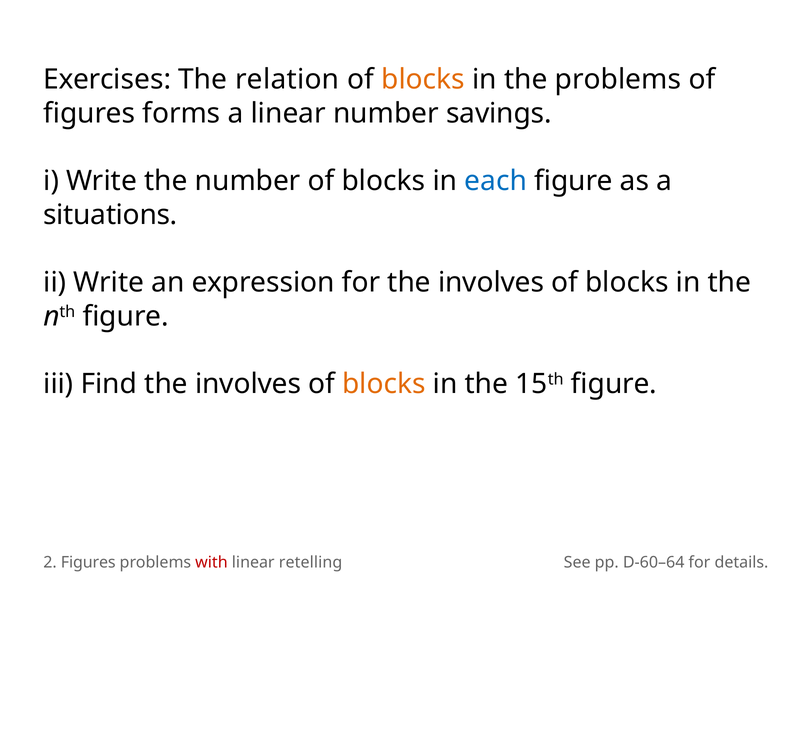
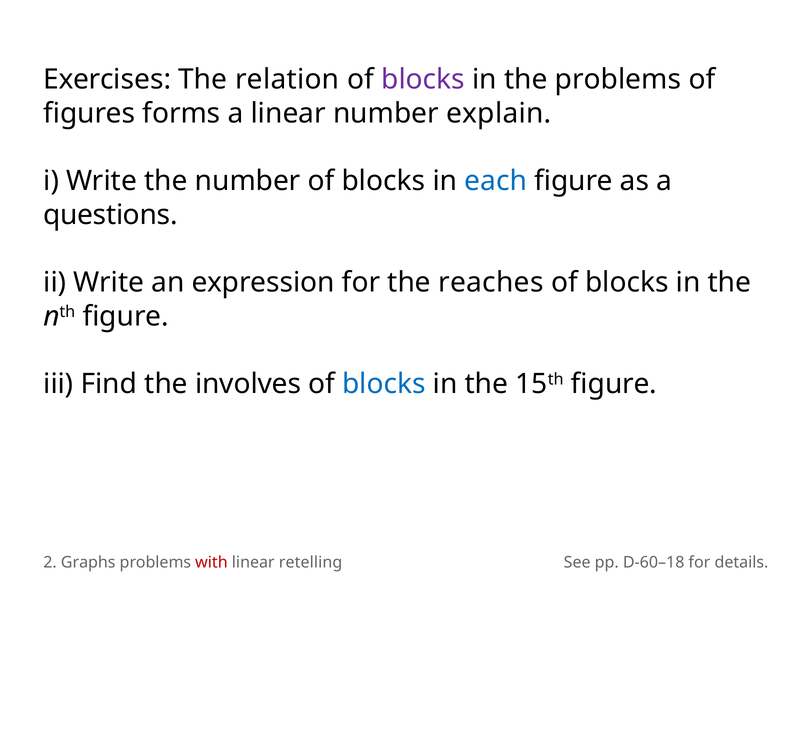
blocks colour: orange -> purple (423, 80)
savings: savings -> explain (499, 113)
situations: situations -> questions (110, 215)
for the involves: involves -> reaches (491, 282)
blocks colour: orange -> blue (384, 384)
2 Figures: Figures -> Graphs (88, 562)
D-60–64: D-60–64 -> D-60–18 (654, 562)
